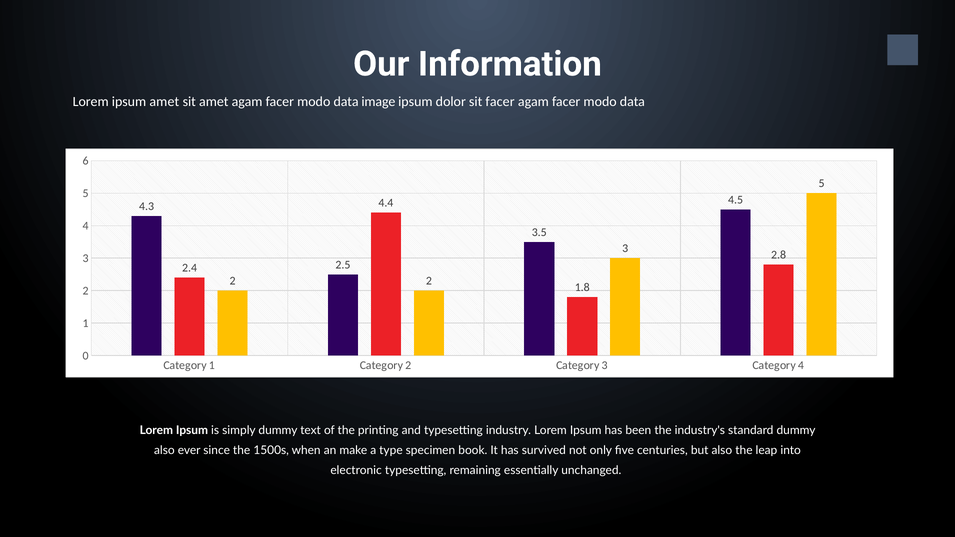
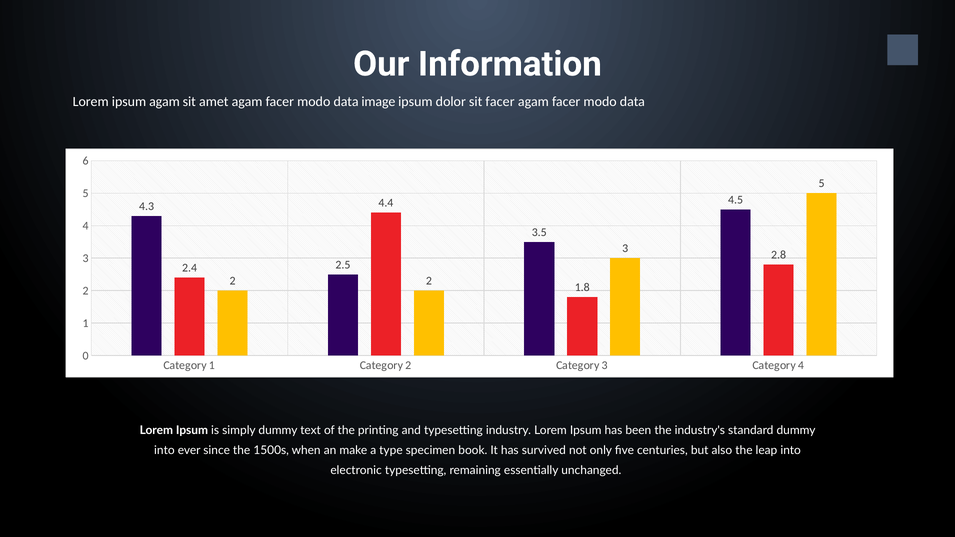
ipsum amet: amet -> agam (164, 102)
also: also -> into (164, 451)
